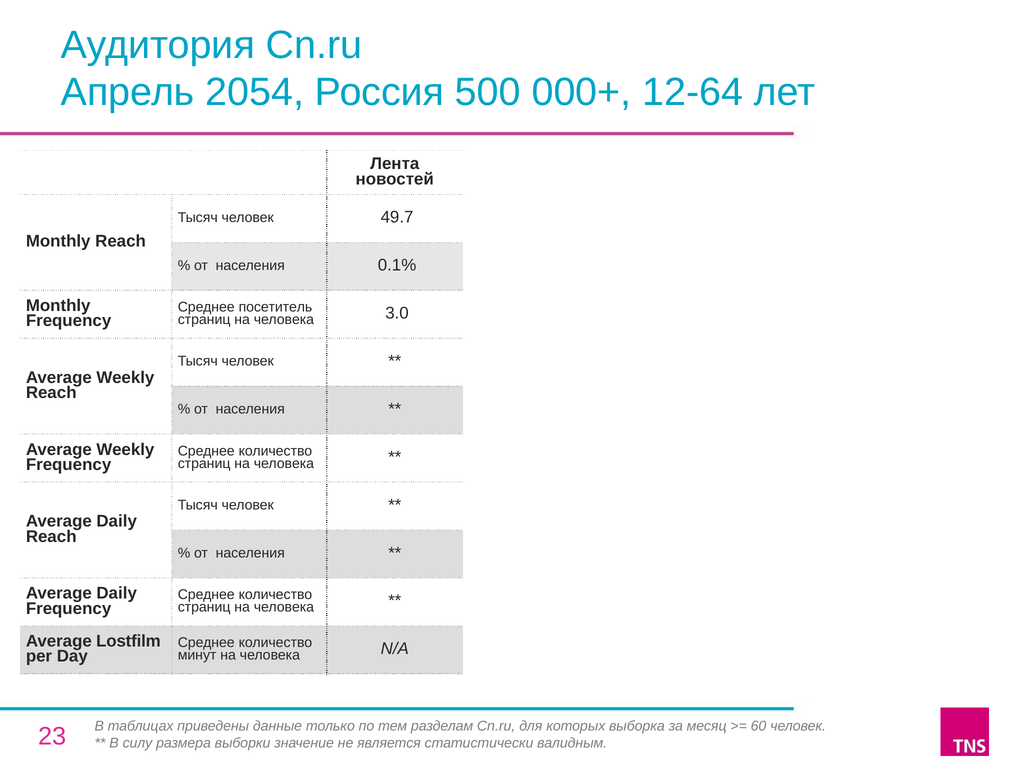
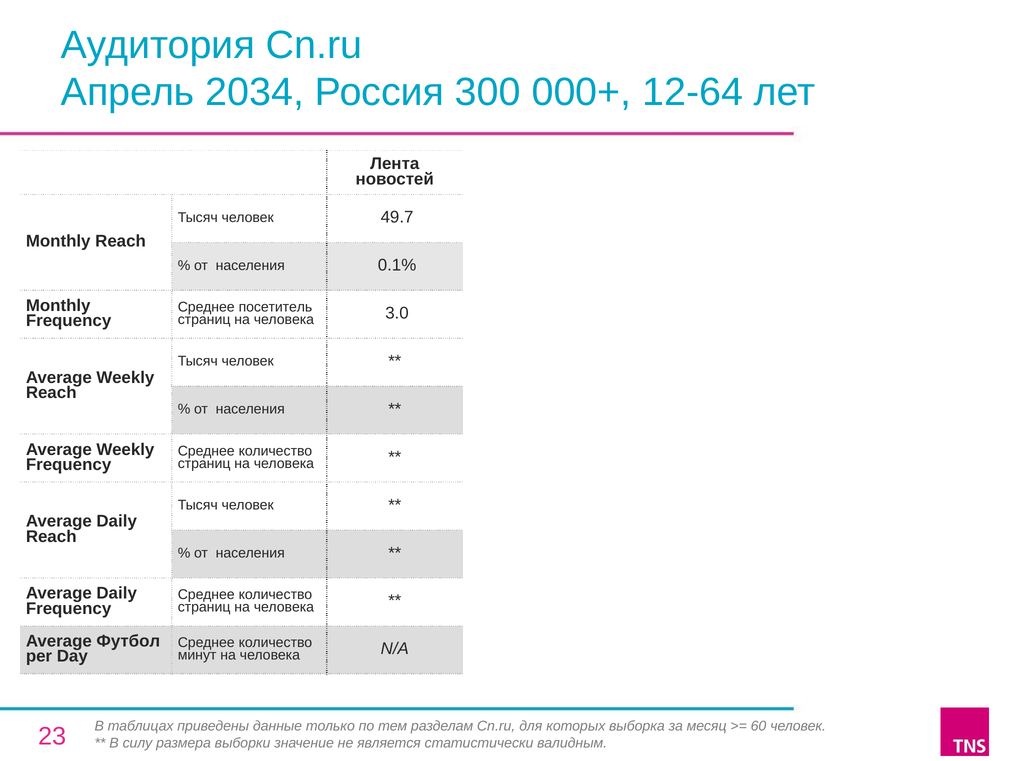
2054: 2054 -> 2034 (255, 92)
500: 500 -> 300 (488, 92)
Lostfilm: Lostfilm -> Футбол (128, 641)
